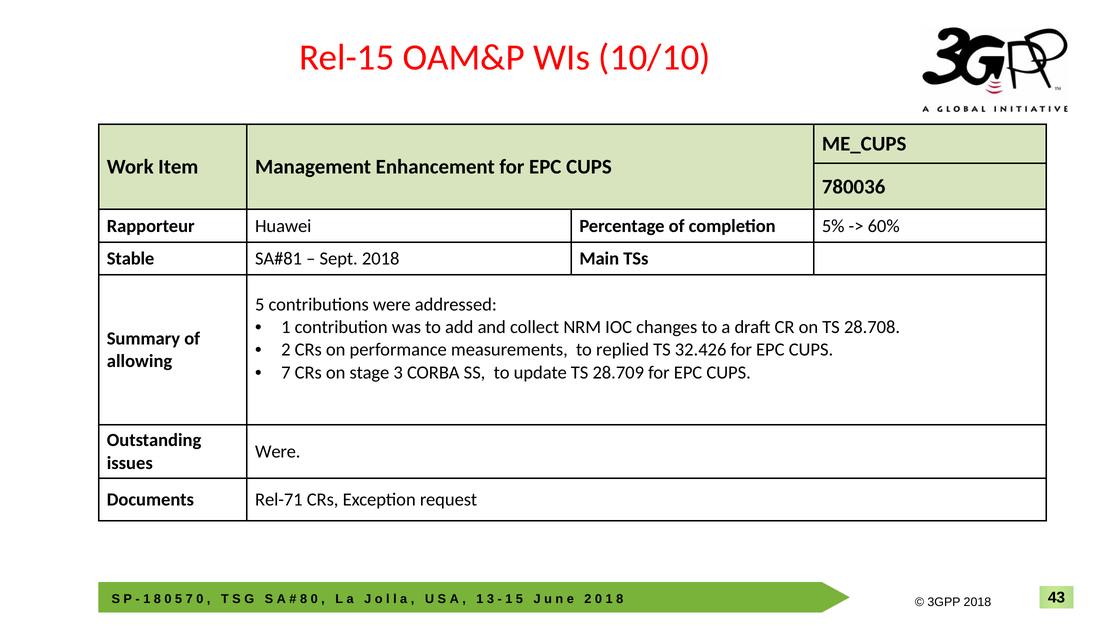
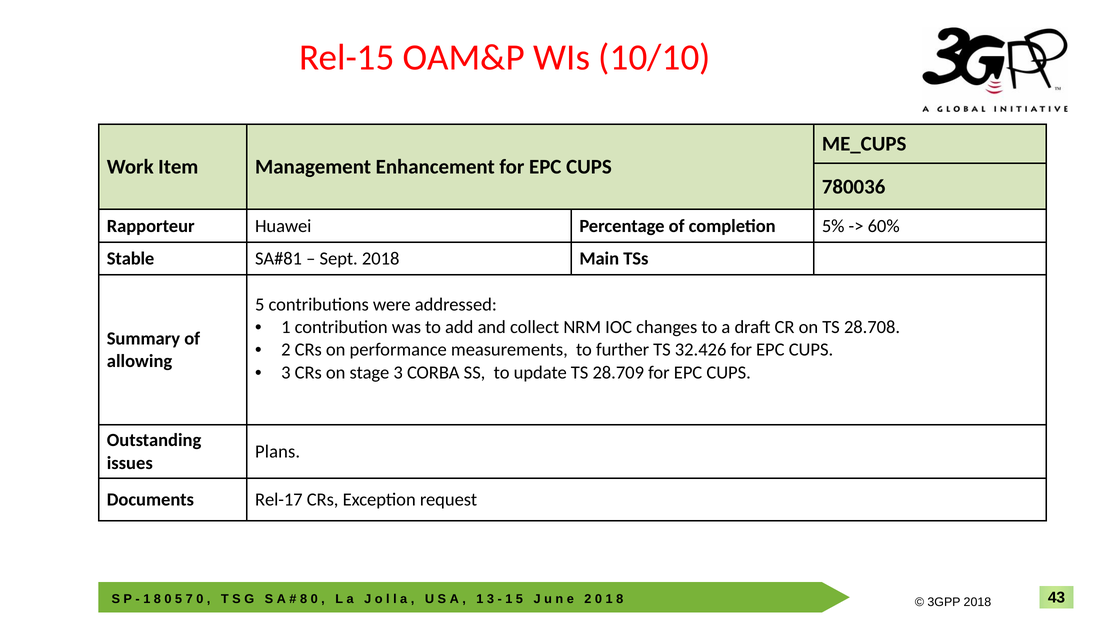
replied: replied -> further (623, 350)
7: 7 -> 3 (286, 373)
Were: Were -> Plans (278, 452)
Rel-71: Rel-71 -> Rel-17 (279, 500)
